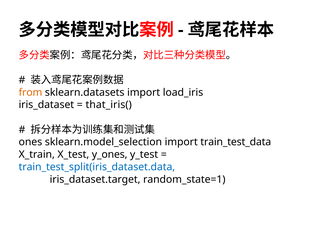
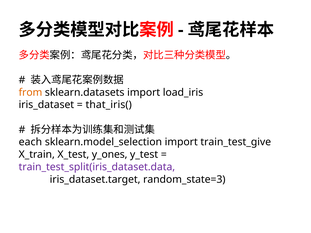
ones: ones -> each (30, 142)
train_test_data: train_test_data -> train_test_give (236, 142)
train_test_split(iris_dataset.data colour: blue -> purple (97, 167)
random_state=1: random_state=1 -> random_state=3 (184, 180)
